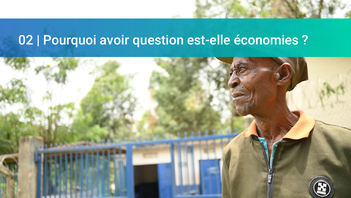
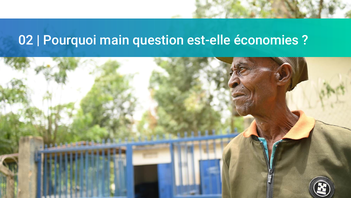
avoir: avoir -> main (115, 40)
